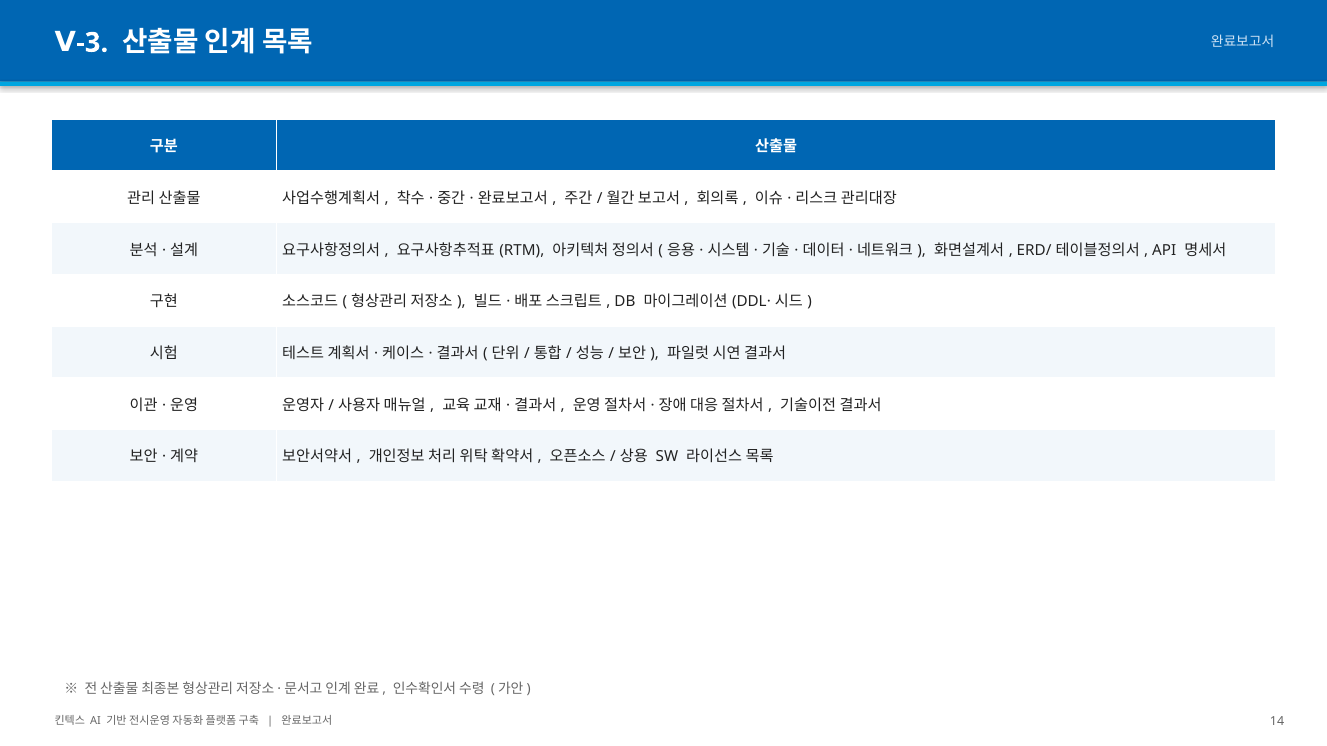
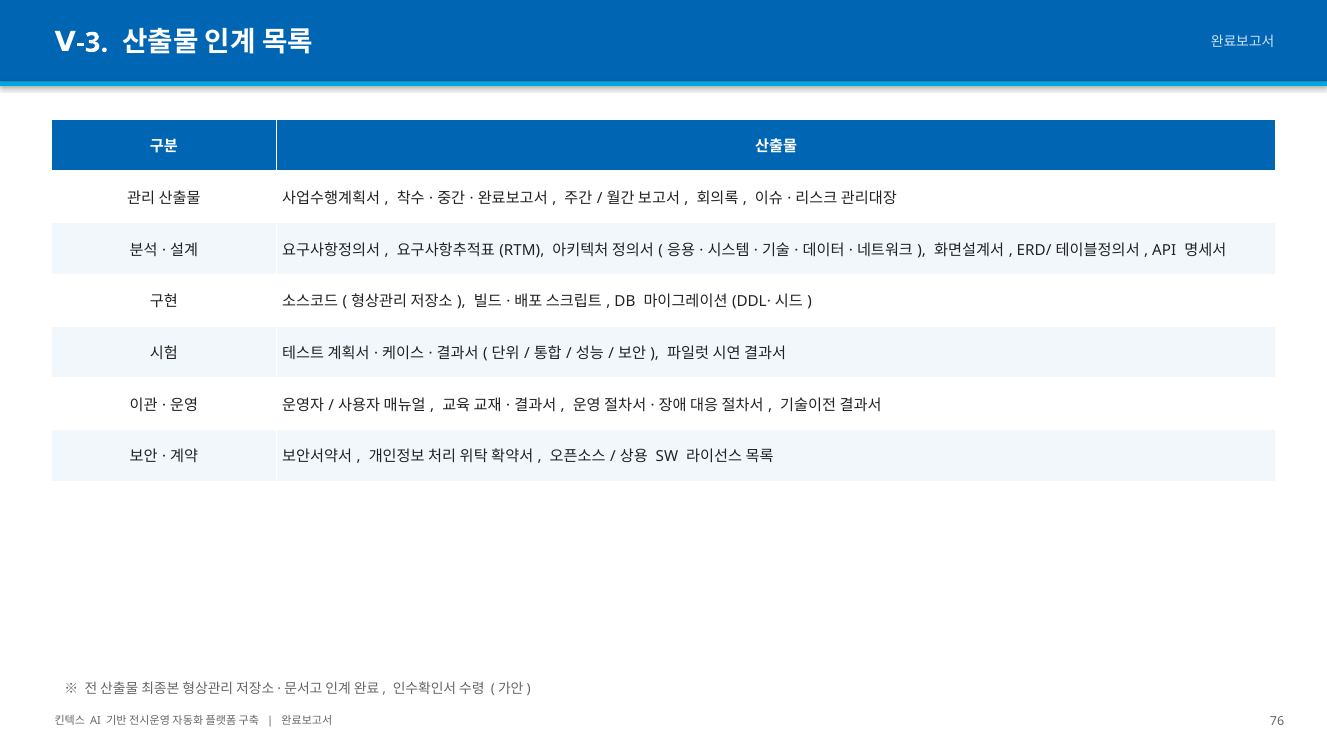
14: 14 -> 76 (1277, 722)
